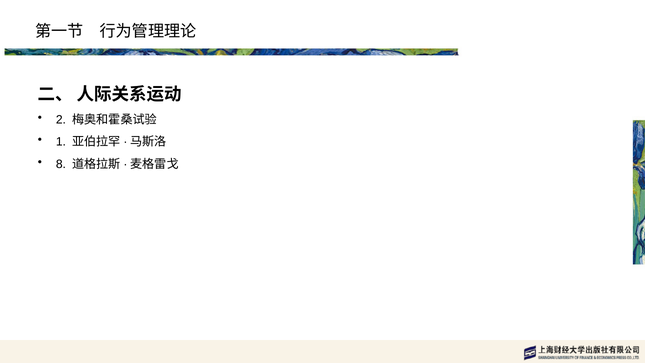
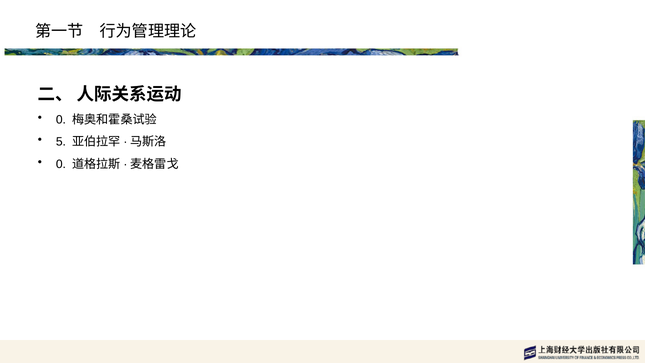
2: 2 -> 0 (61, 120)
1: 1 -> 5 (61, 142)
8: 8 -> 0 (61, 164)
